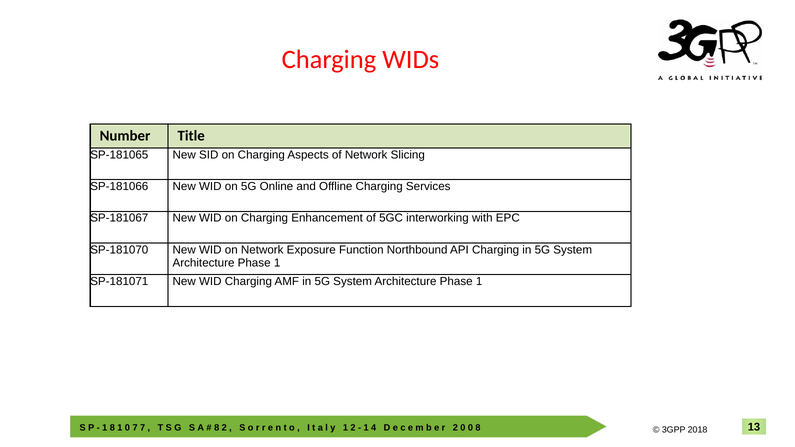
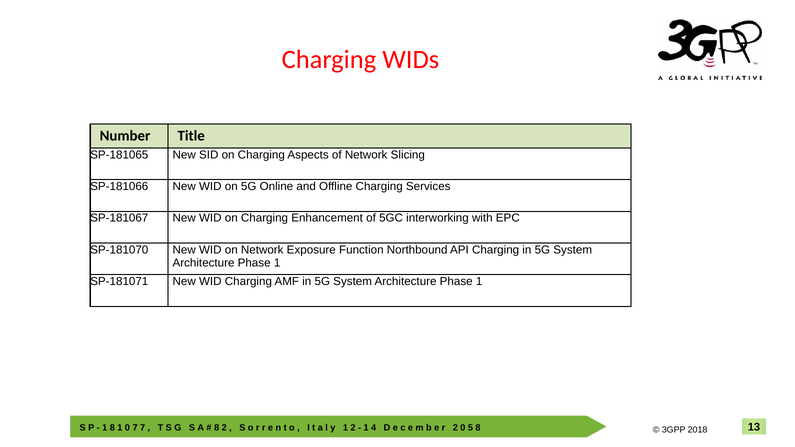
0: 0 -> 5 (470, 428)
